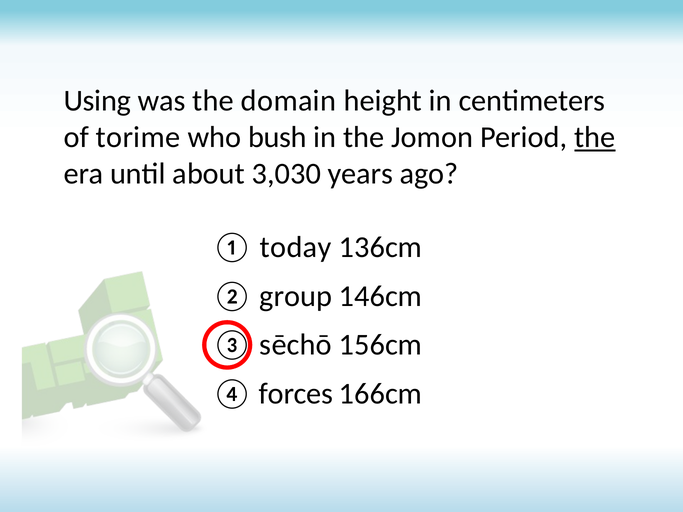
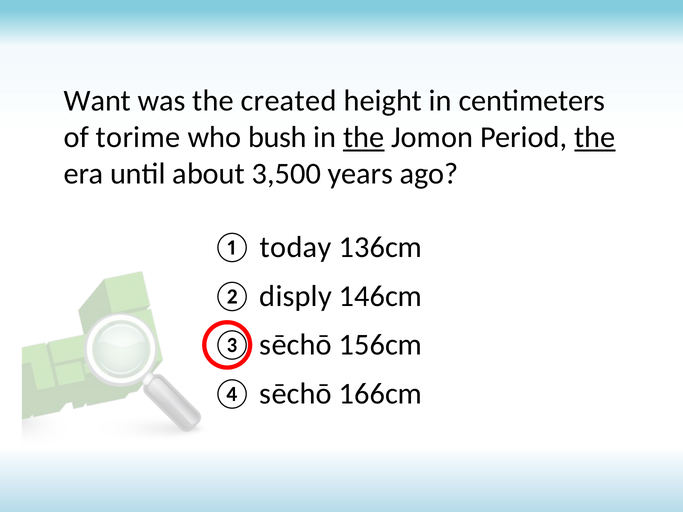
Using: Using -> Want (97, 101)
domain: domain -> created (289, 101)
the underline: none -> present (364, 137)
3,030: 3,030 -> 3,500 (286, 174)
group: group -> disply (296, 296)
④ forces: forces -> sēchō (296, 394)
